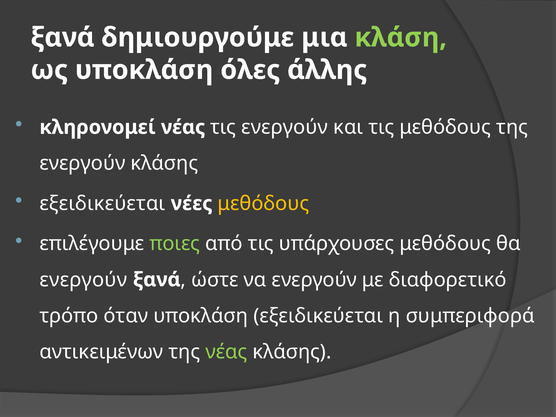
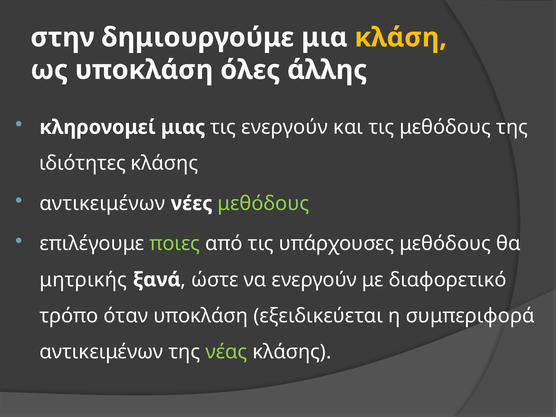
ξανά: ξανά -> στην (63, 38)
κλάση colour: light green -> yellow (401, 38)
κληρονομεί νέας: νέας -> μιας (183, 127)
ενεργούν: ενεργούν -> ιδιότητες (82, 163)
εξειδικεύεται: εξειδικεύεται -> αντικειμένων (102, 203)
μεθόδους colour: yellow -> light green (263, 203)
ενεργούν: ενεργούν -> μητρικής (83, 280)
